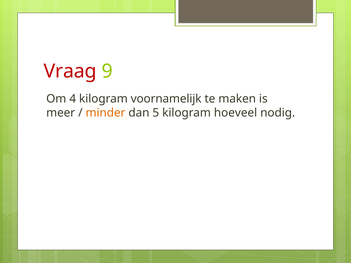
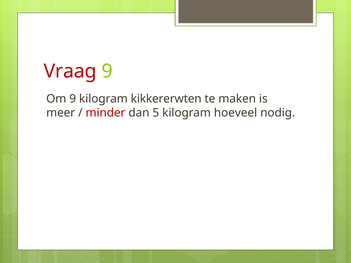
Om 4: 4 -> 9 (73, 99)
voornamelijk: voornamelijk -> kikkererwten (166, 99)
minder colour: orange -> red (105, 113)
